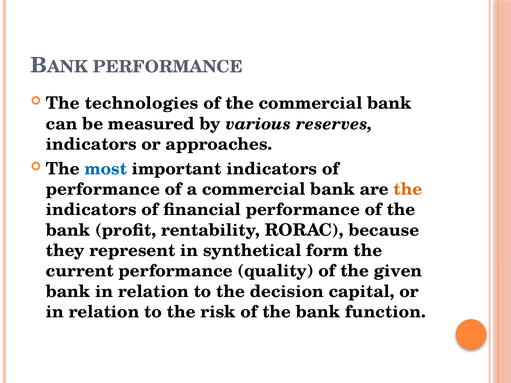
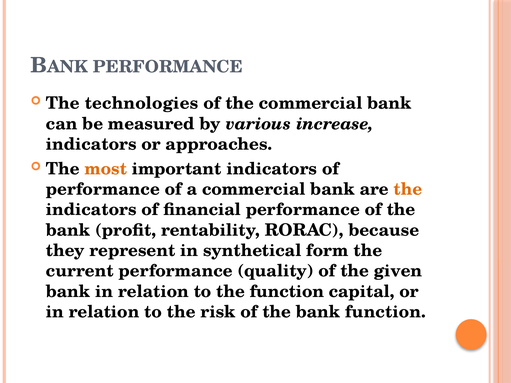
reserves: reserves -> increase (335, 124)
most colour: blue -> orange (106, 169)
the decision: decision -> function (287, 292)
